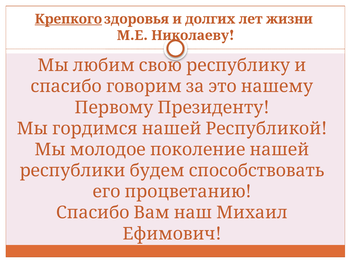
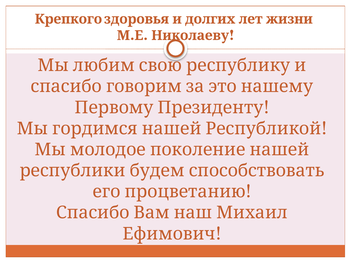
Крепкого underline: present -> none (68, 19)
